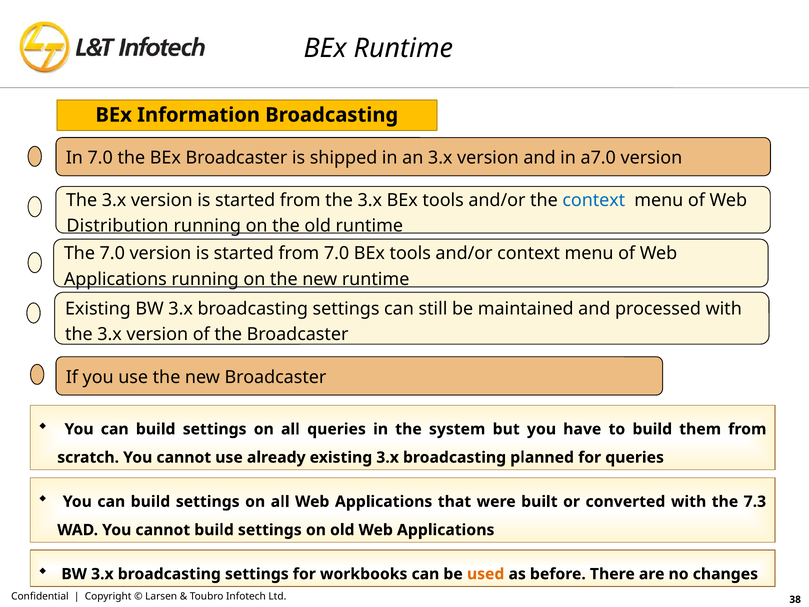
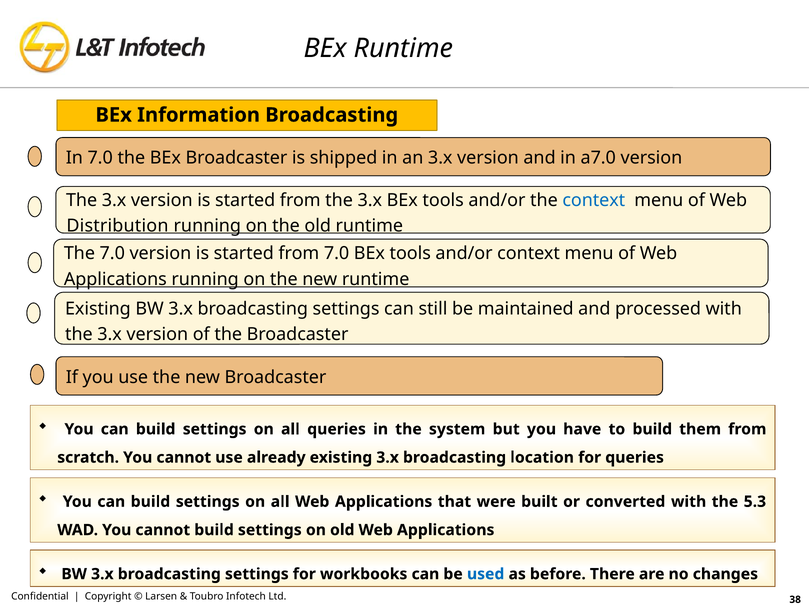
planned: planned -> location (542, 457)
7.3: 7.3 -> 5.3 (755, 501)
used colour: orange -> blue (486, 574)
